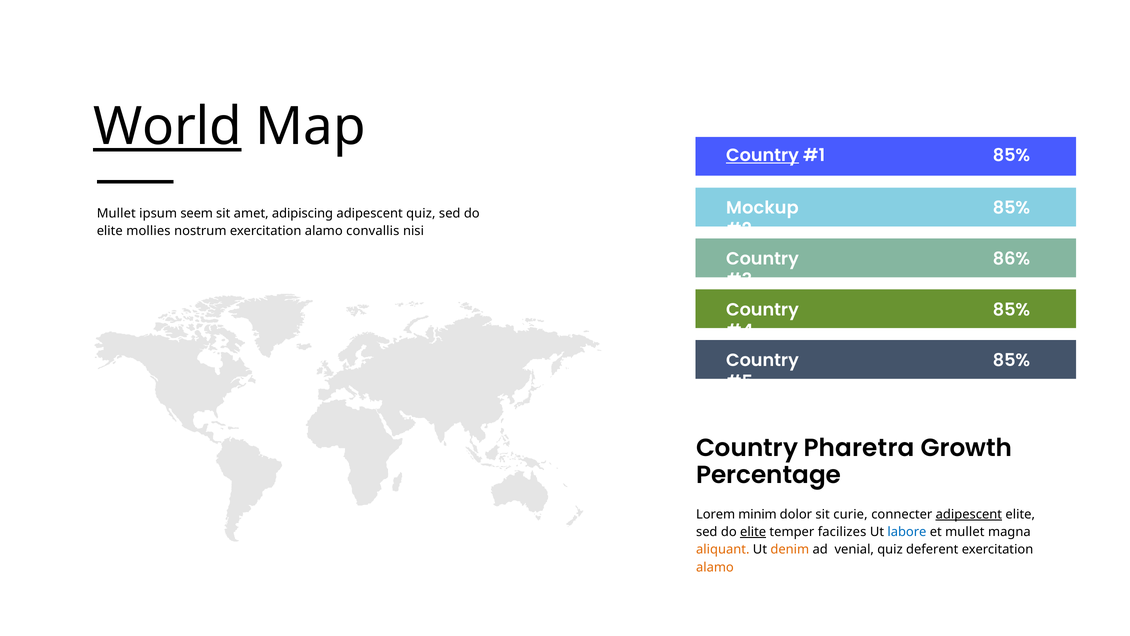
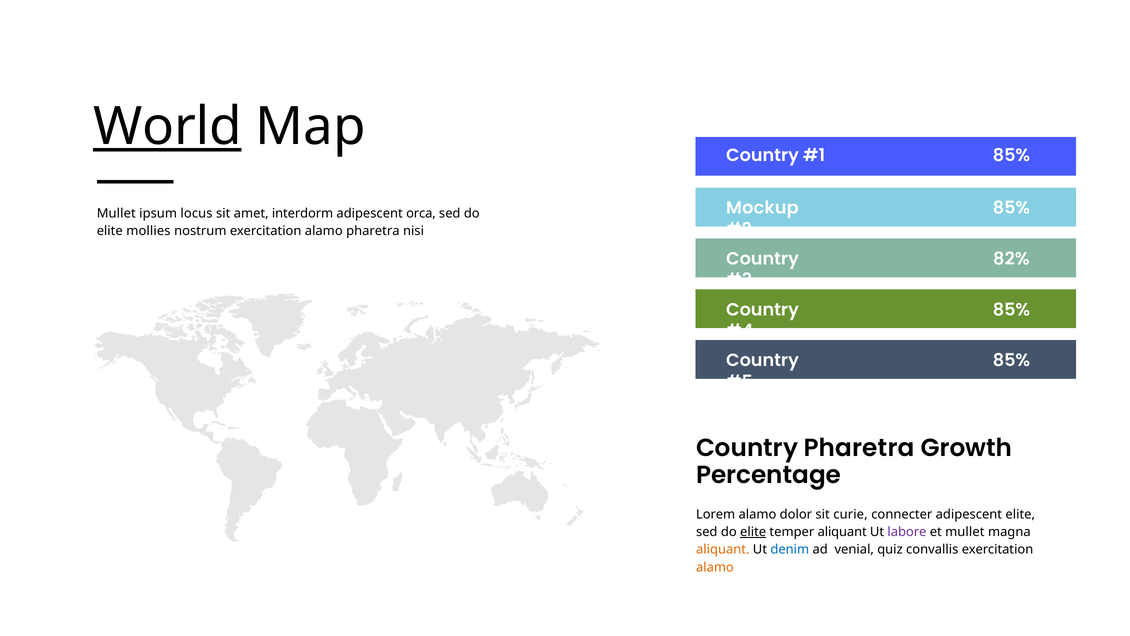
Country underline: present -> none (762, 155)
seem: seem -> locus (197, 213)
adipiscing: adipiscing -> interdorm (303, 213)
adipescent quiz: quiz -> orca (421, 213)
alamo convallis: convallis -> pharetra (373, 231)
86%: 86% -> 82% (1011, 259)
Lorem minim: minim -> alamo (757, 514)
adipescent underline: present -> none (969, 514)
temper facilizes: facilizes -> aliquant (842, 532)
labore colour: blue -> purple (907, 532)
denim colour: orange -> blue (790, 549)
deferent: deferent -> convallis (932, 549)
